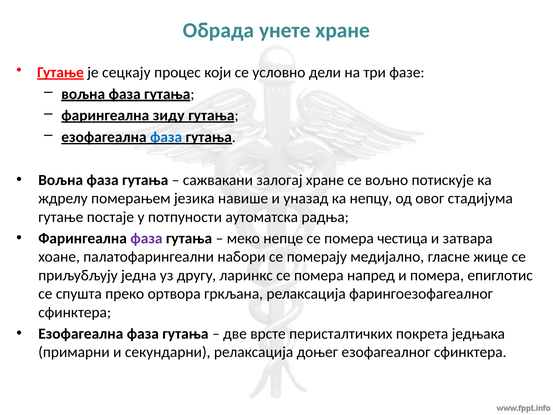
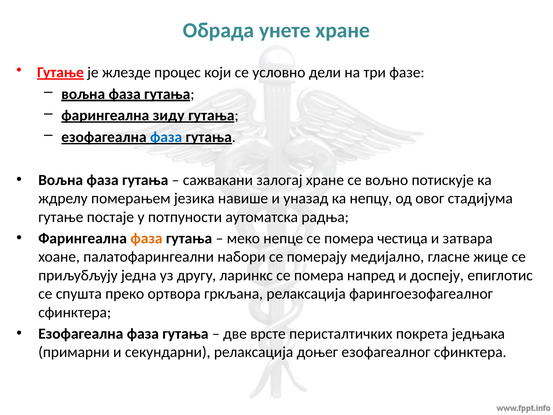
сецкају: сецкају -> жлезде (126, 72)
фаза colour: purple -> orange (146, 238)
и помера: помера -> доспеју (437, 275)
